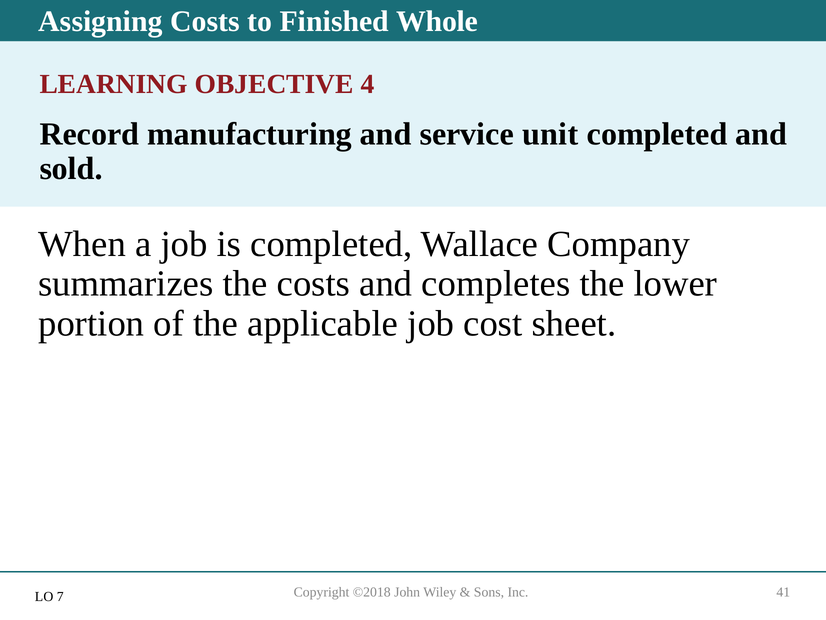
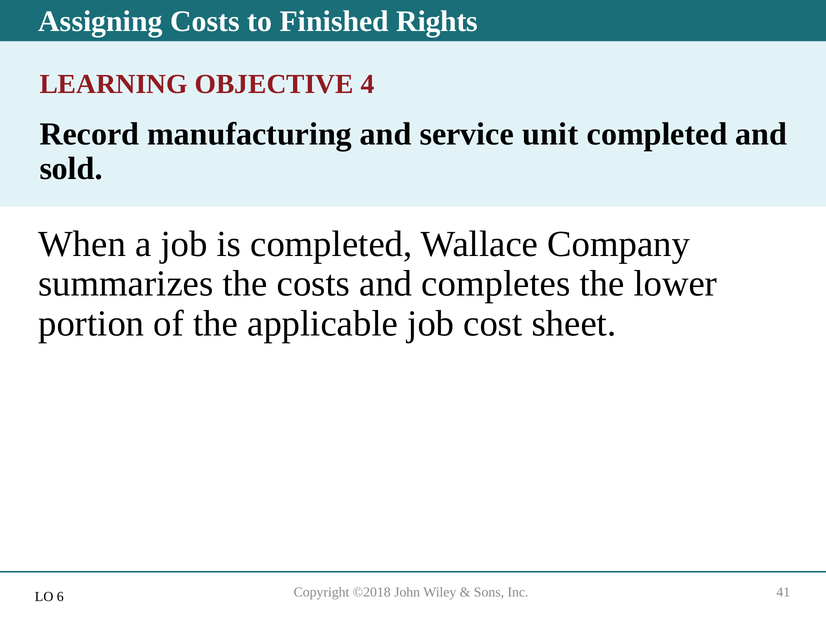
Whole: Whole -> Rights (437, 21)
7: 7 -> 6 (60, 596)
